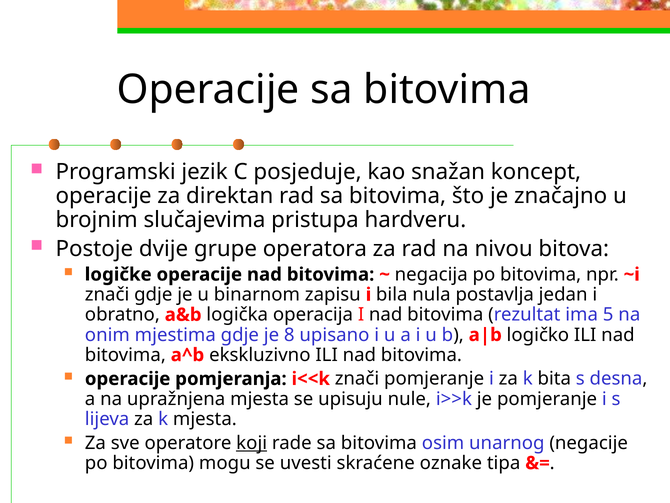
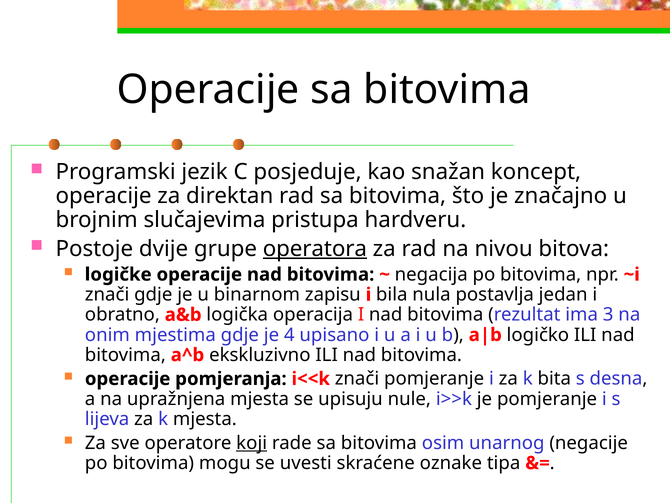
operatora underline: none -> present (315, 248)
5: 5 -> 3 (608, 314)
8: 8 -> 4 (289, 335)
